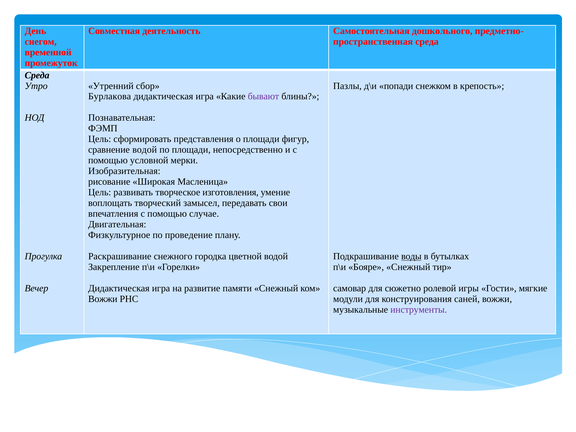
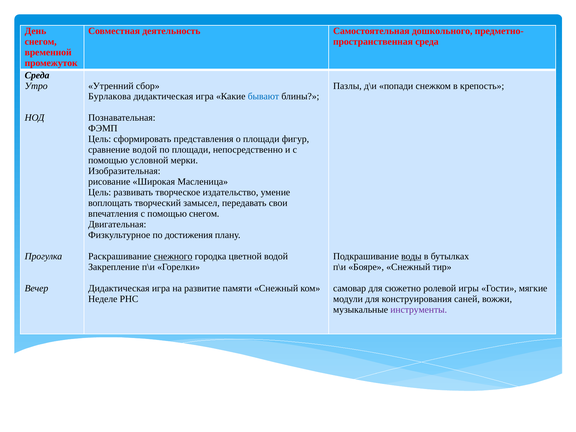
бывают colour: purple -> blue (263, 97)
изготовления: изготовления -> издательство (230, 192)
помощью случае: случае -> снегом (204, 214)
проведение: проведение -> достижения (189, 235)
снежного underline: none -> present (173, 256)
Вожжи: Вожжи -> Неделе (103, 299)
